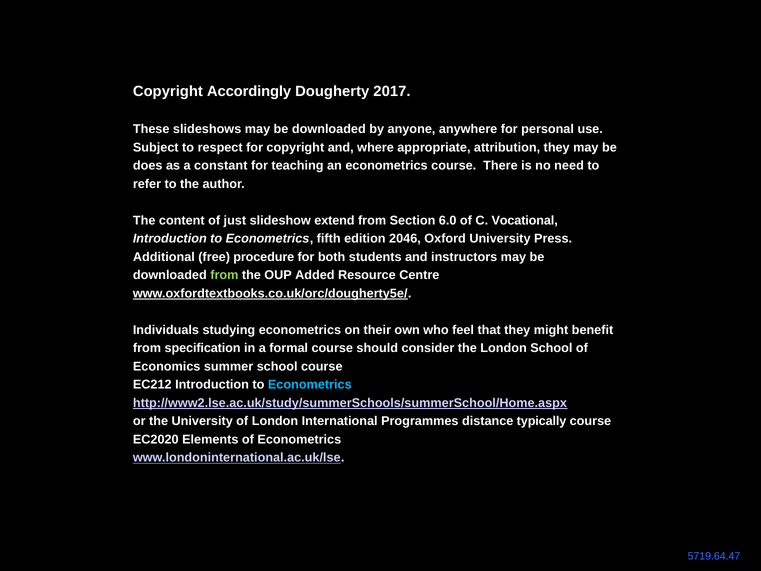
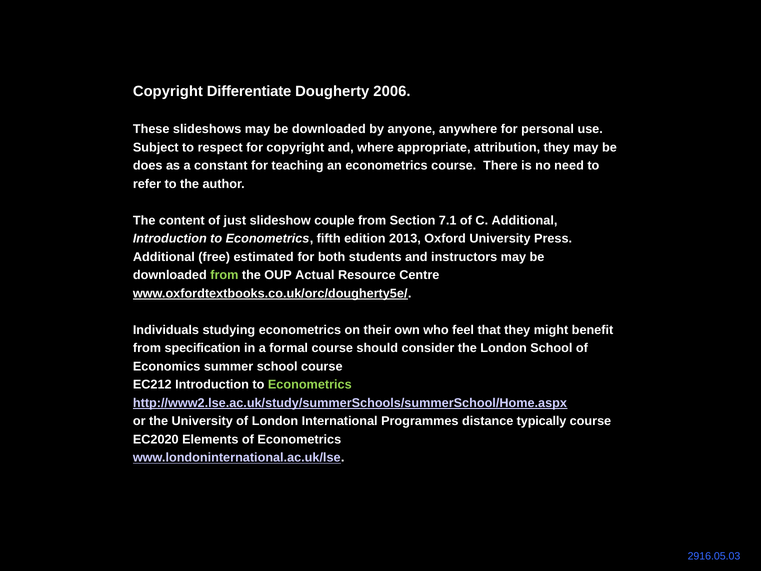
Accordingly: Accordingly -> Differentiate (249, 91)
2017: 2017 -> 2006 (392, 91)
extend: extend -> couple (334, 220)
6.0: 6.0 -> 7.1 (448, 220)
C Vocational: Vocational -> Additional (525, 220)
2046: 2046 -> 2013 (405, 239)
procedure: procedure -> estimated (264, 257)
Added: Added -> Actual (315, 275)
Econometrics colour: light blue -> light green (310, 385)
5719.64.47: 5719.64.47 -> 2916.05.03 (714, 556)
